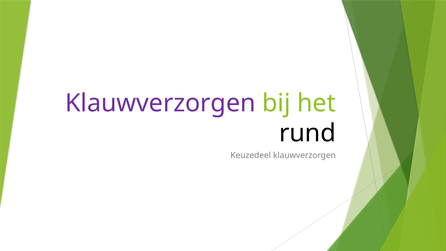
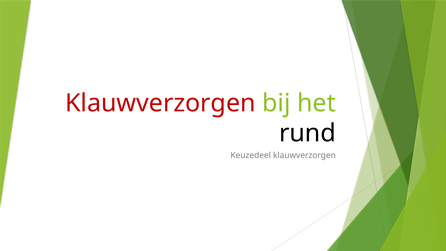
Klauwverzorgen colour: purple -> red (160, 103)
